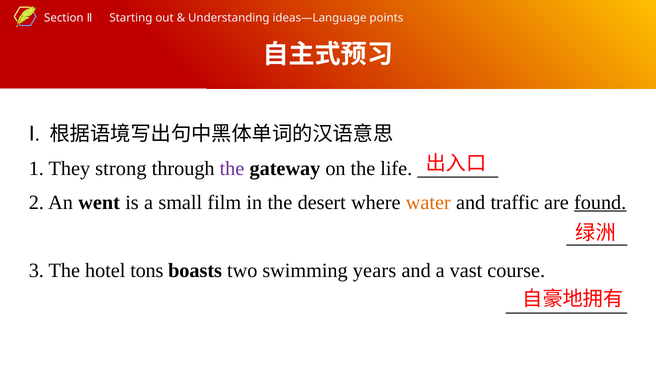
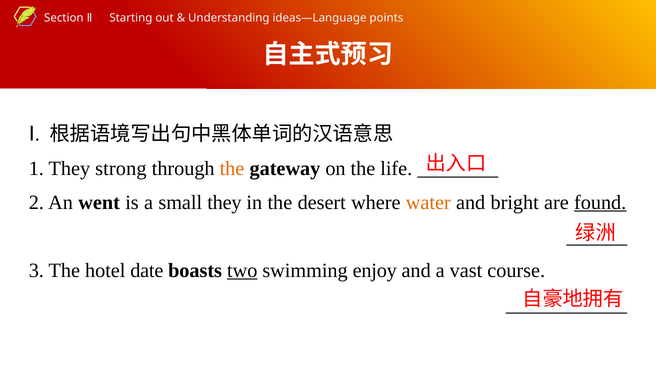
the colour: purple -> orange (232, 168)
small film: film -> they (224, 202)
traffic: traffic -> bright (515, 202)
tons: tons -> date (147, 270)
two underline: none -> present (242, 270)
years: years -> enjoy (375, 270)
